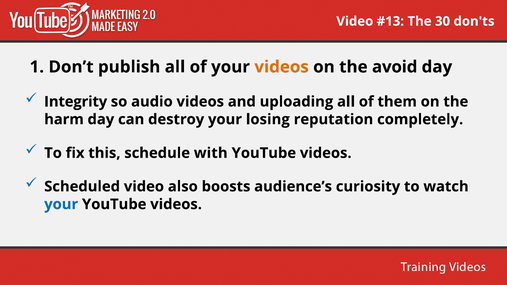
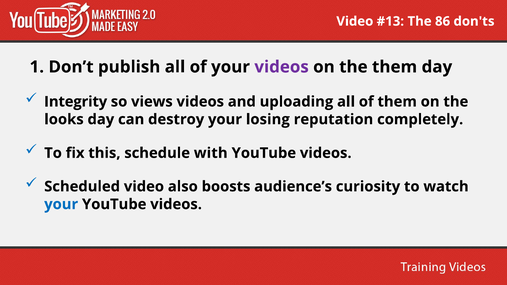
30: 30 -> 86 (443, 21)
videos colour: orange -> purple (282, 67)
the avoid: avoid -> them (395, 67)
audio: audio -> views (152, 102)
harm: harm -> looks (64, 119)
